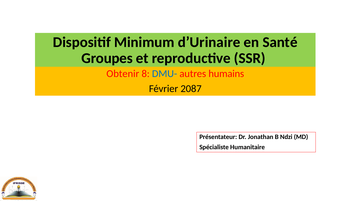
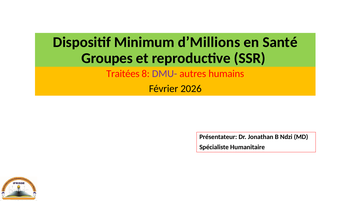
d’Urinaire: d’Urinaire -> d’Millions (209, 42)
Obtenir: Obtenir -> Traitées (123, 74)
DMU- colour: blue -> purple (165, 74)
2087: 2087 -> 2026 (191, 89)
